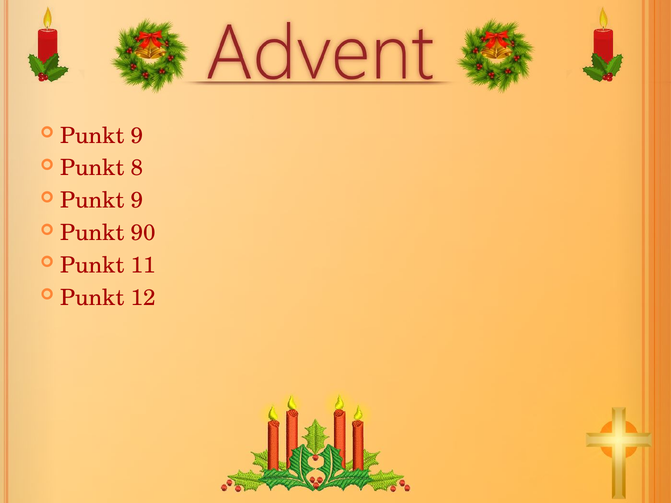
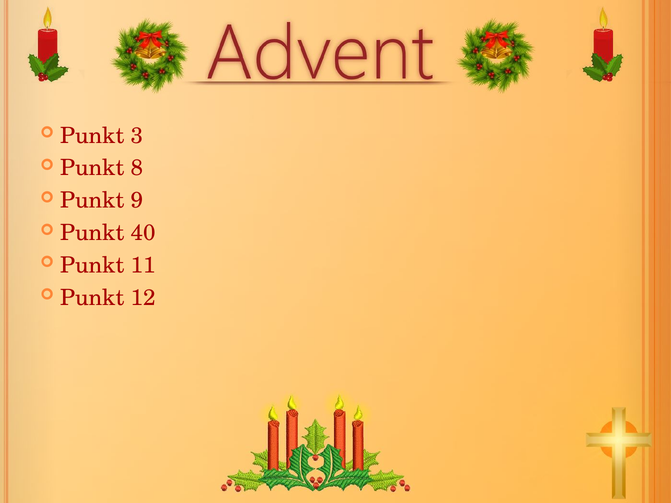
9: 9 -> 3 (137, 136)
90: 90 -> 40 (143, 233)
